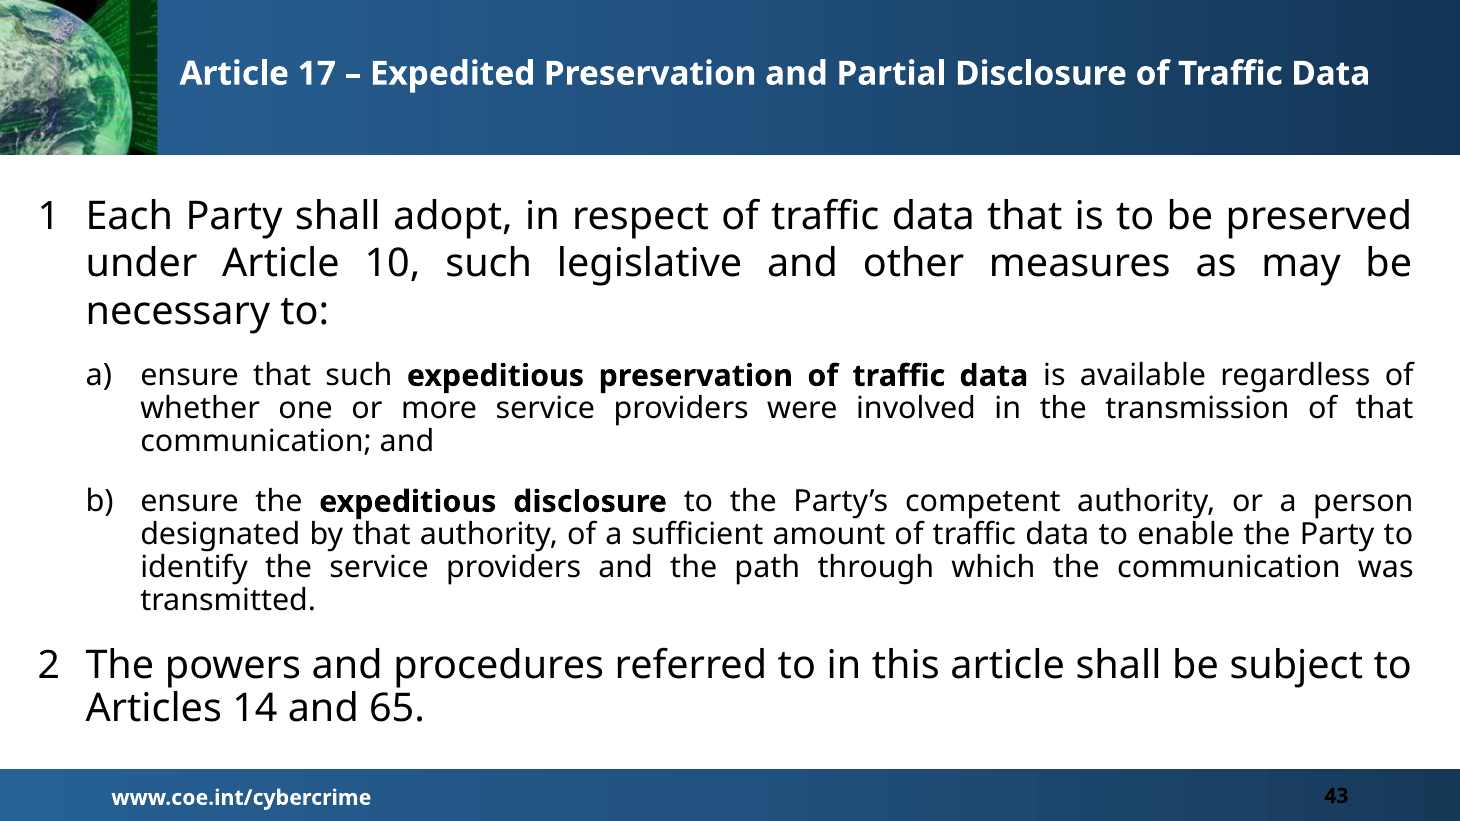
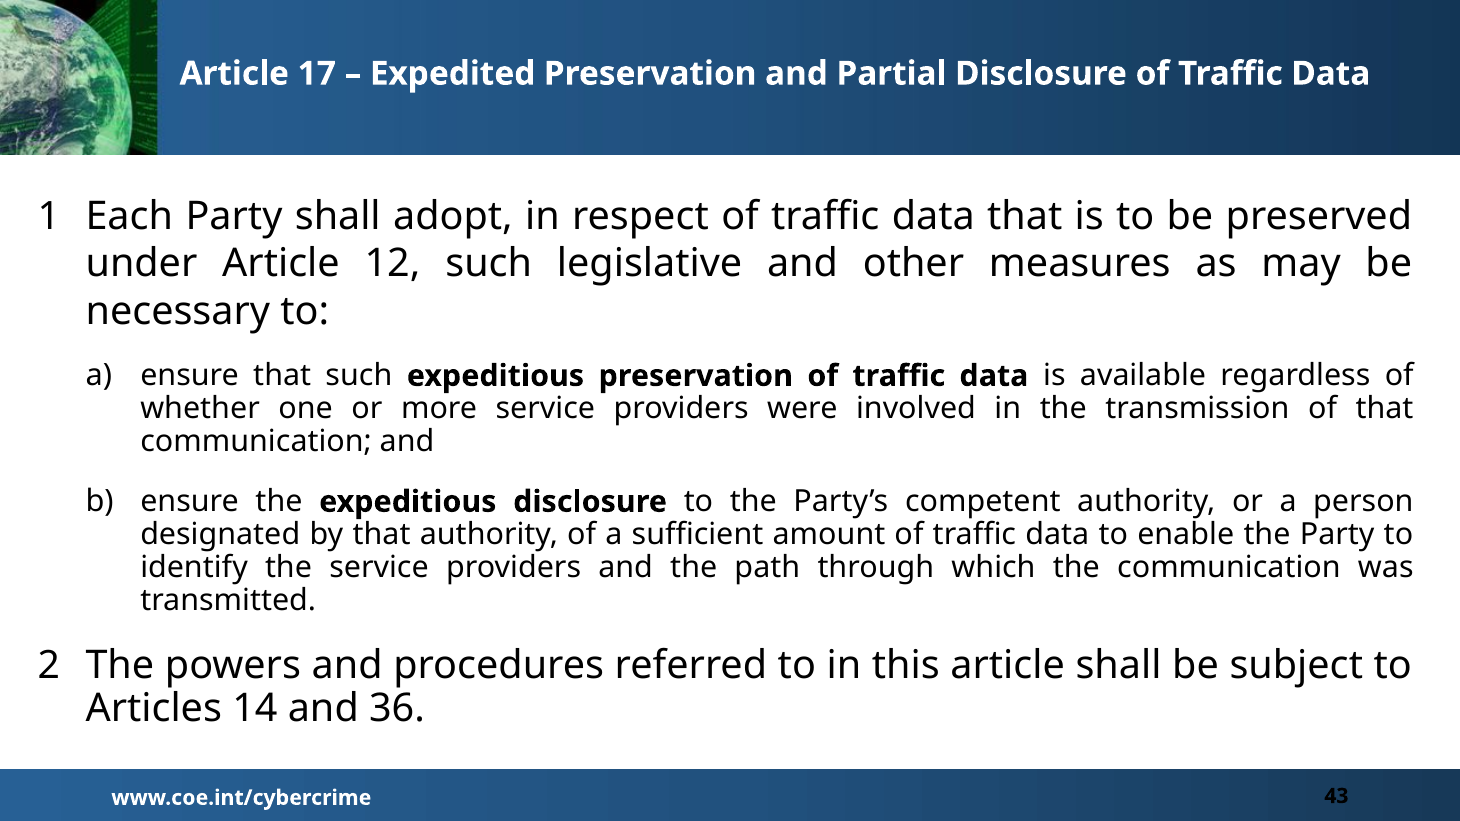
10: 10 -> 12 (393, 264)
65: 65 -> 36 (397, 708)
